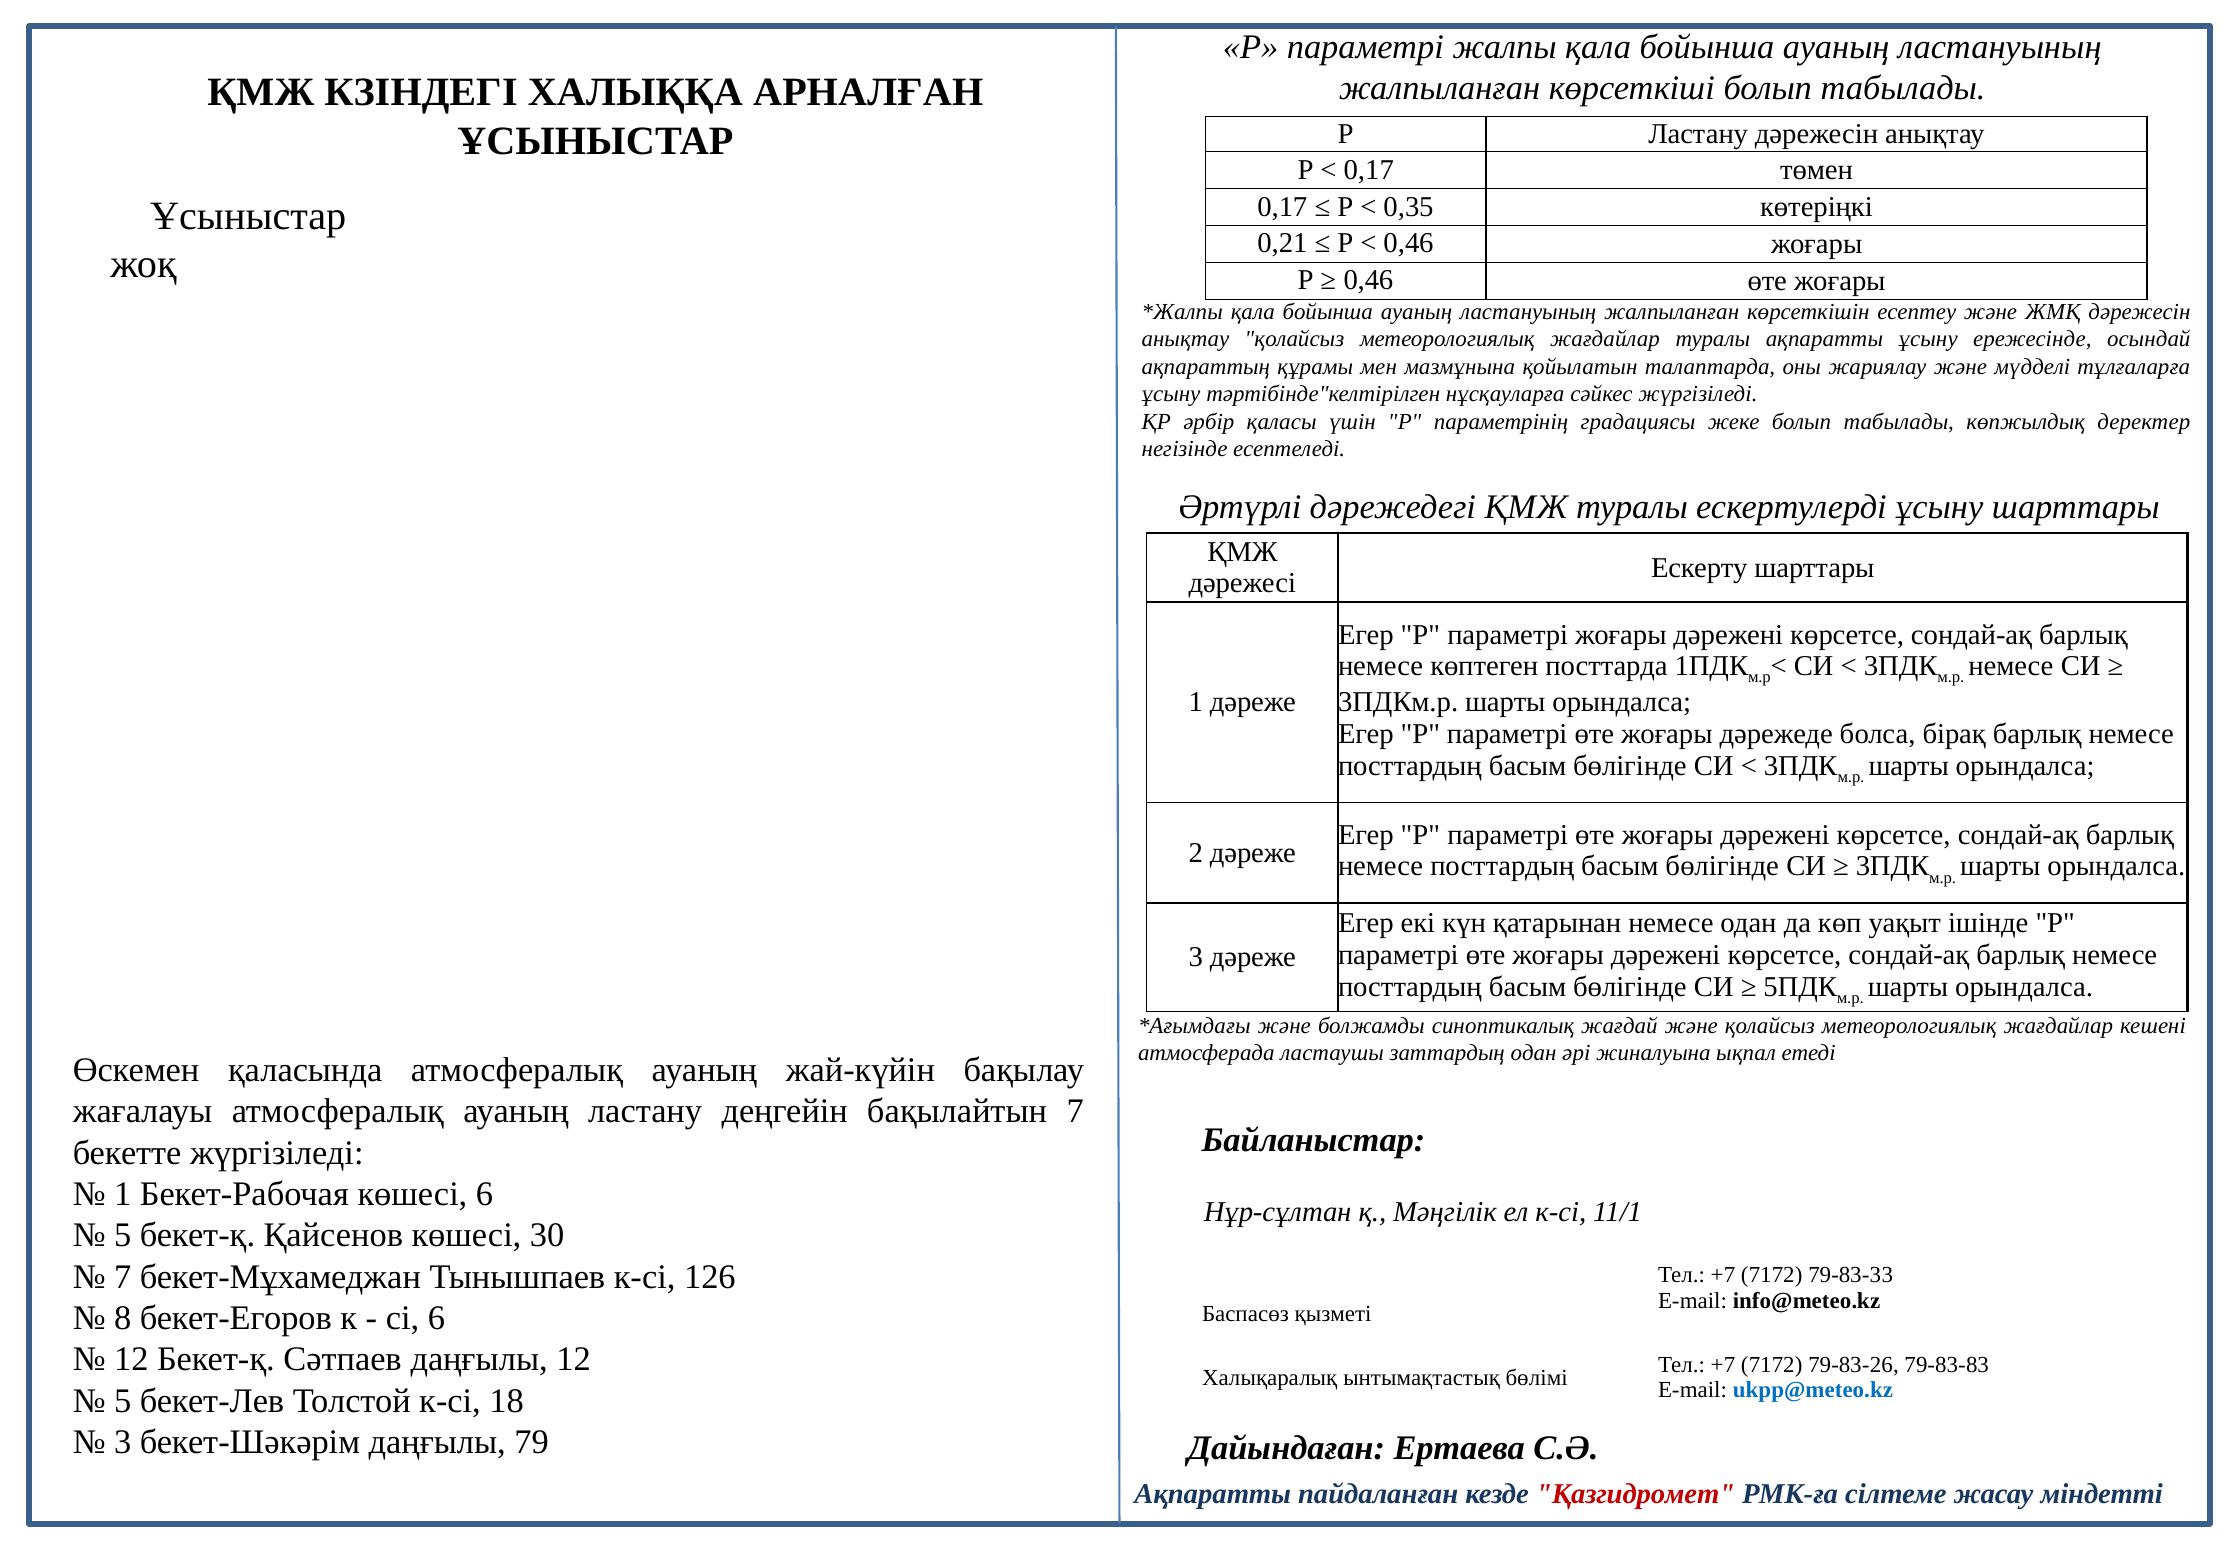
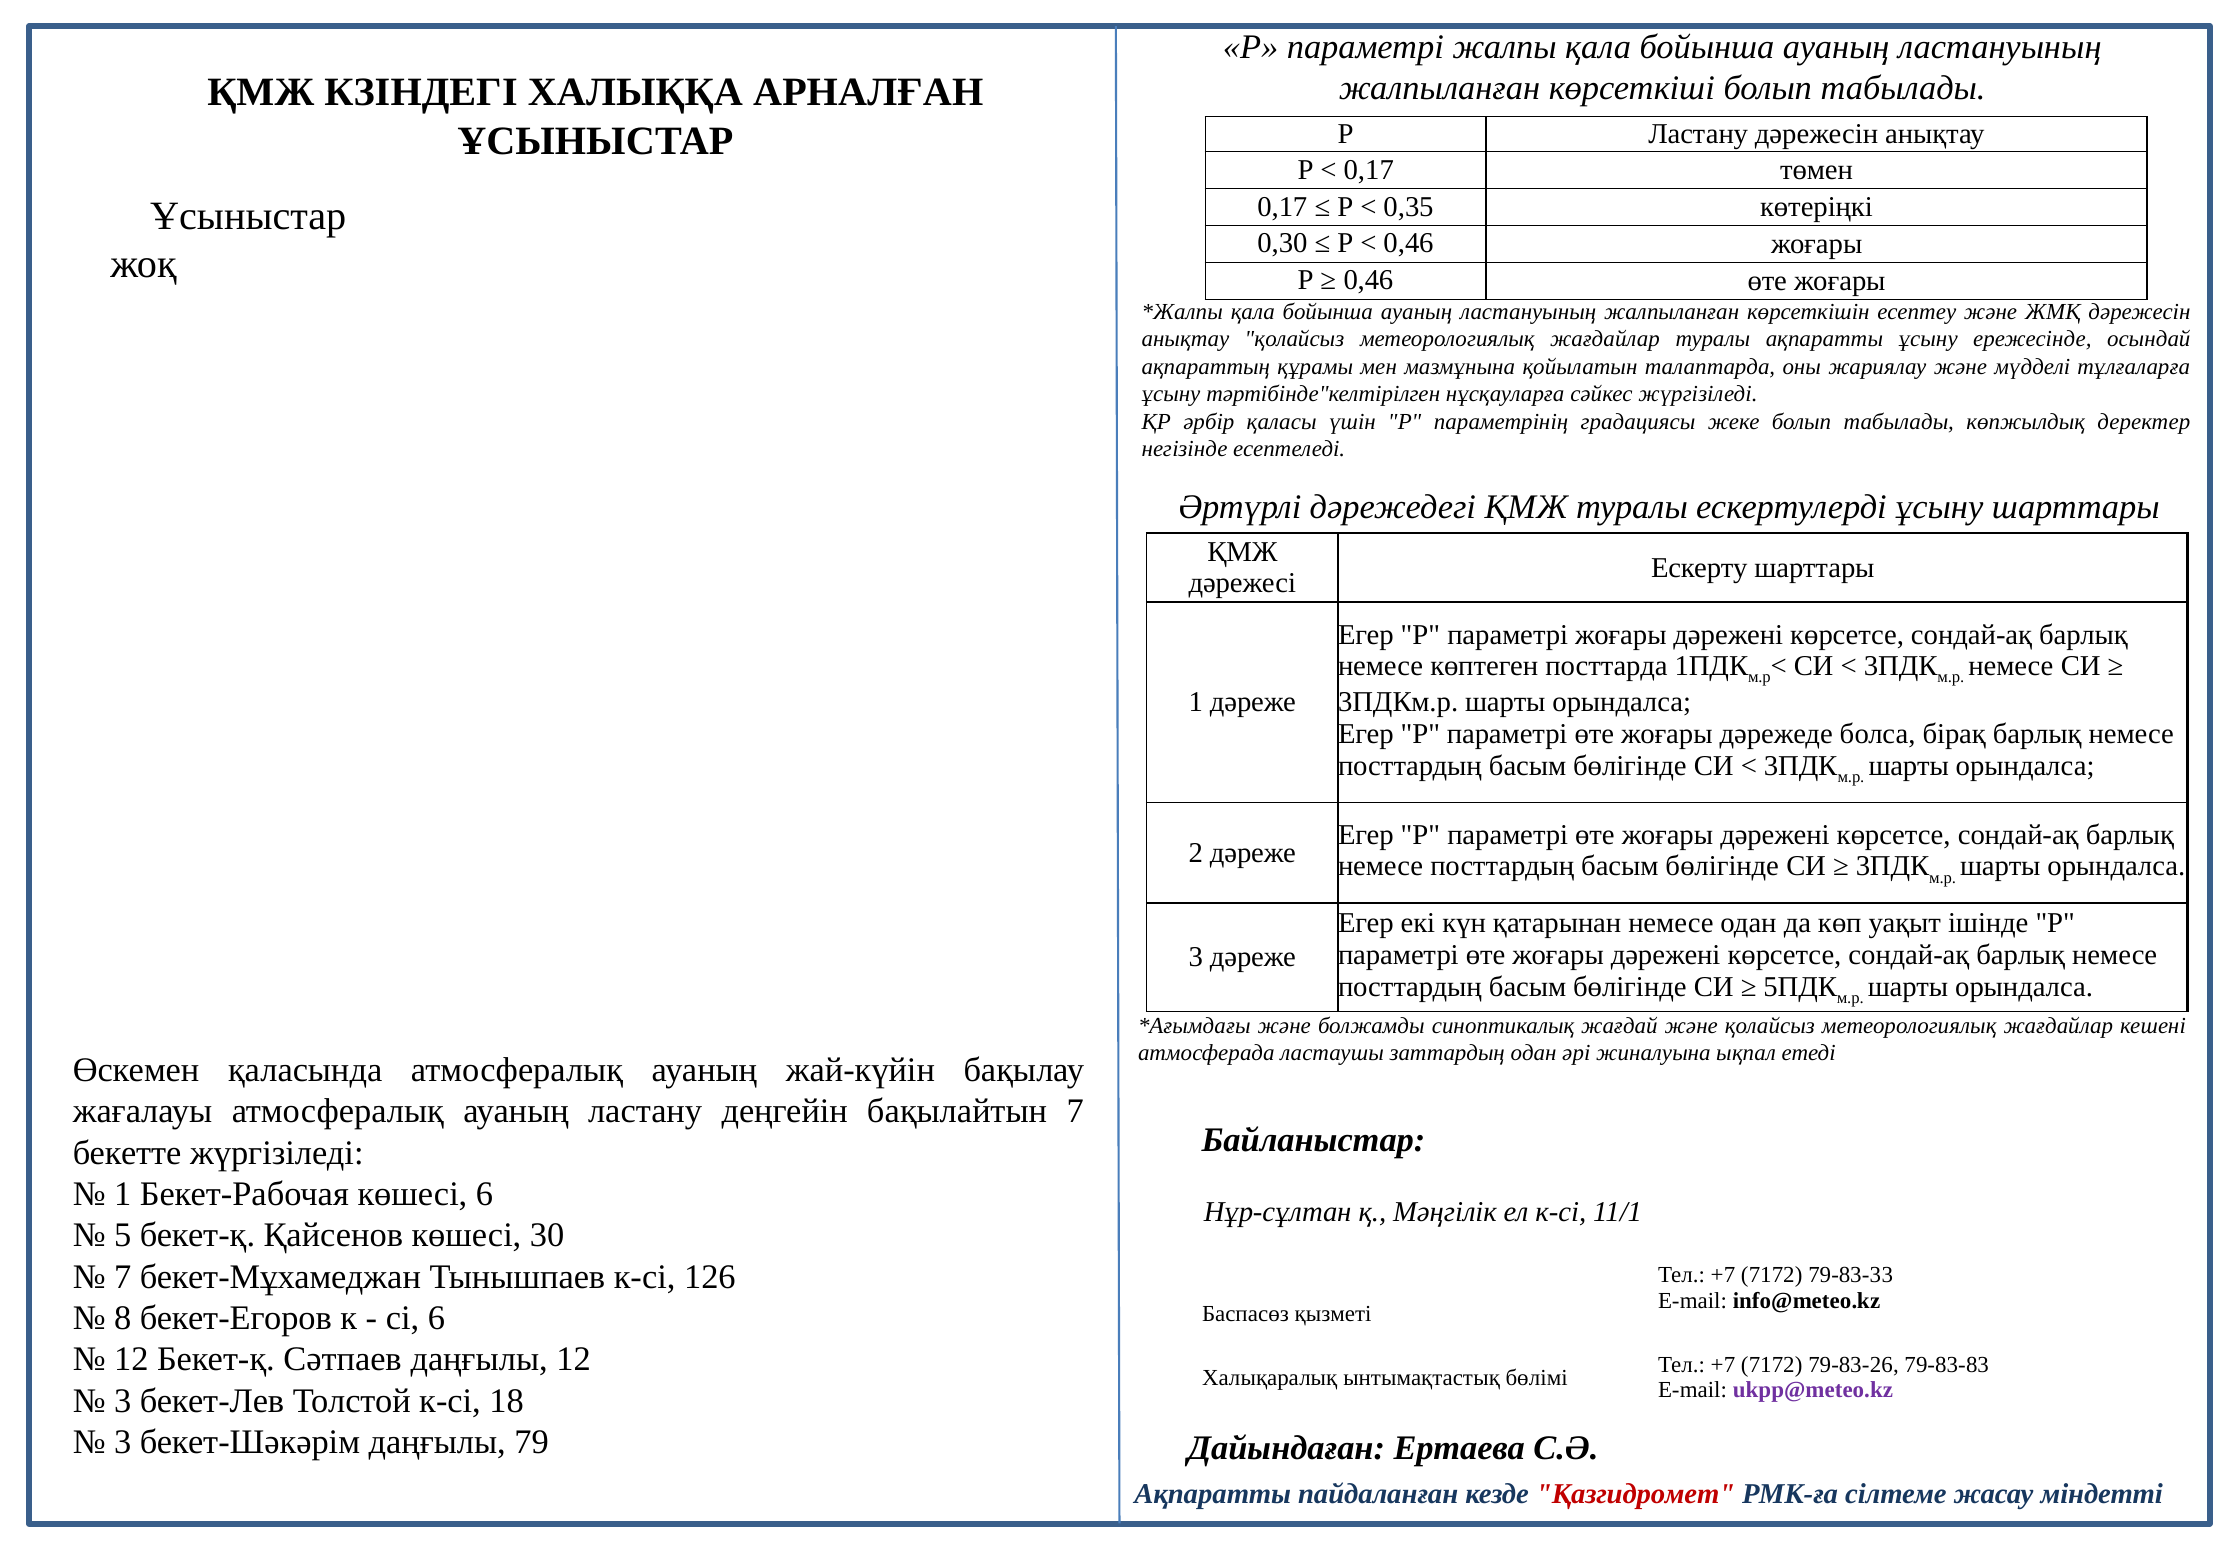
0,21: 0,21 -> 0,30 (1282, 243)
ukpp@meteo.kz colour: blue -> purple (1813, 1390)
5: 5 -> 3 (123, 1401)
